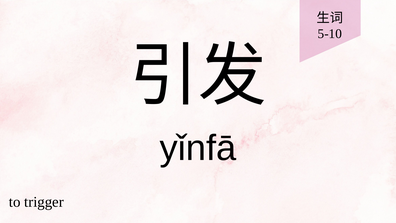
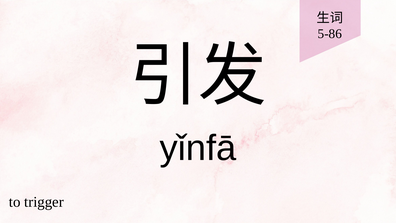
5-10: 5-10 -> 5-86 (330, 34)
